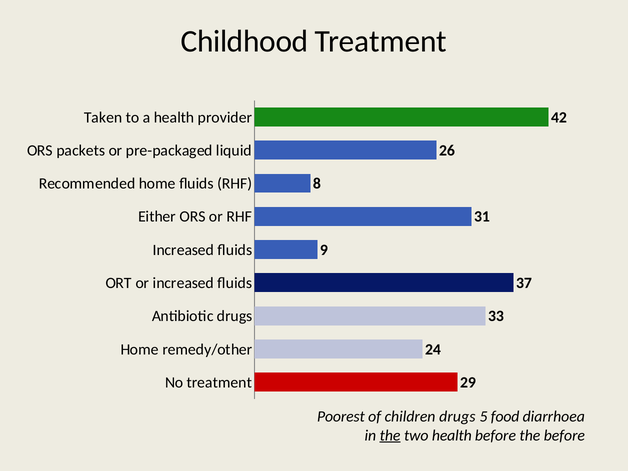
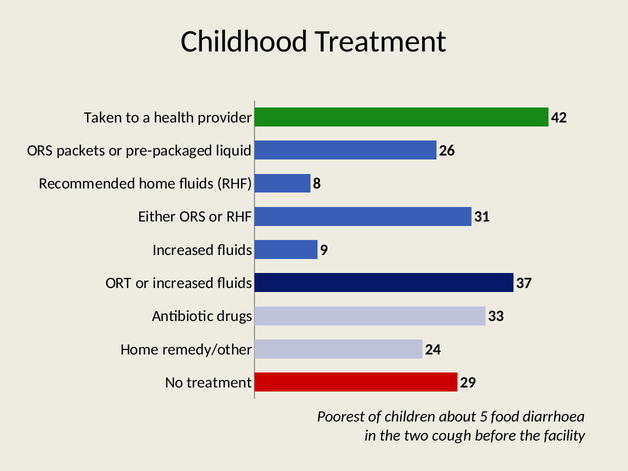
children drugs: drugs -> about (457, 417)
the underline: present -> none (390, 435)
two health: health -> cough (452, 435)
the before: before -> facility (564, 435)
